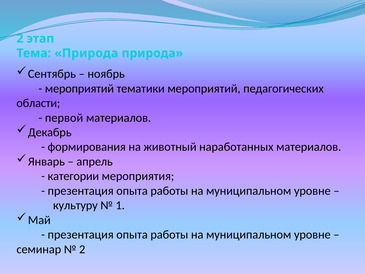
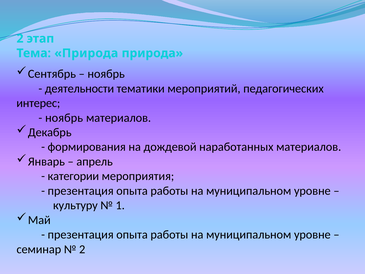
мероприятий: мероприятий -> деятельности (79, 88)
области: области -> интерес (38, 103)
первой: первой -> ноябрь (64, 118)
животный: животный -> дождевой (170, 147)
